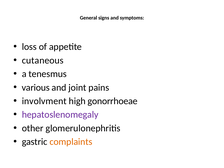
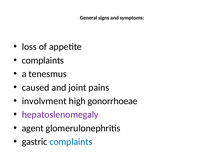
cutaneous: cutaneous -> complaints (43, 60)
various: various -> caused (36, 88)
other: other -> agent (33, 128)
complaints colour: orange -> blue (71, 142)
